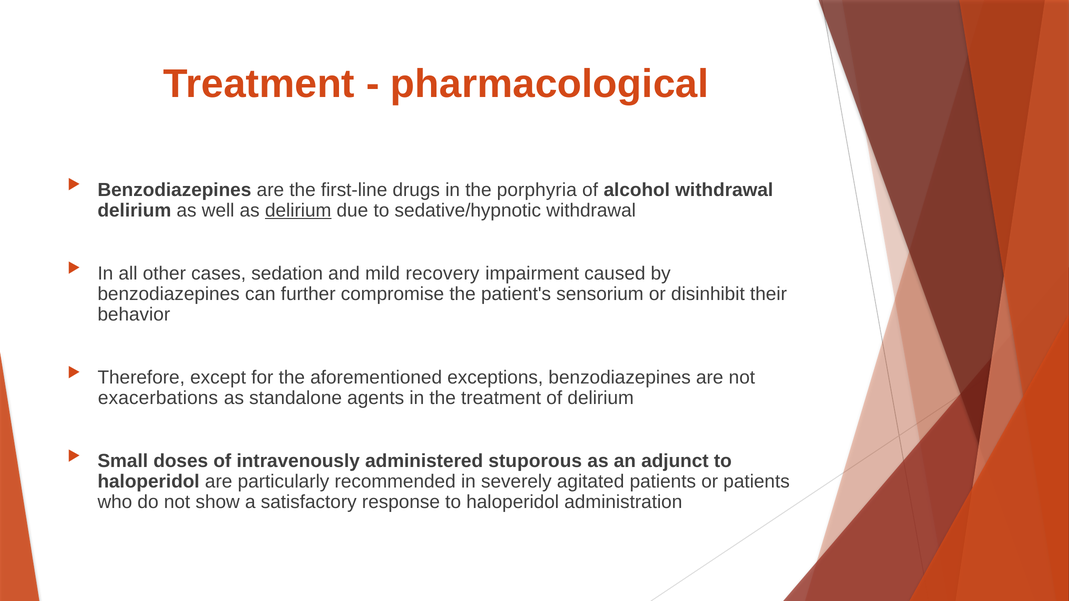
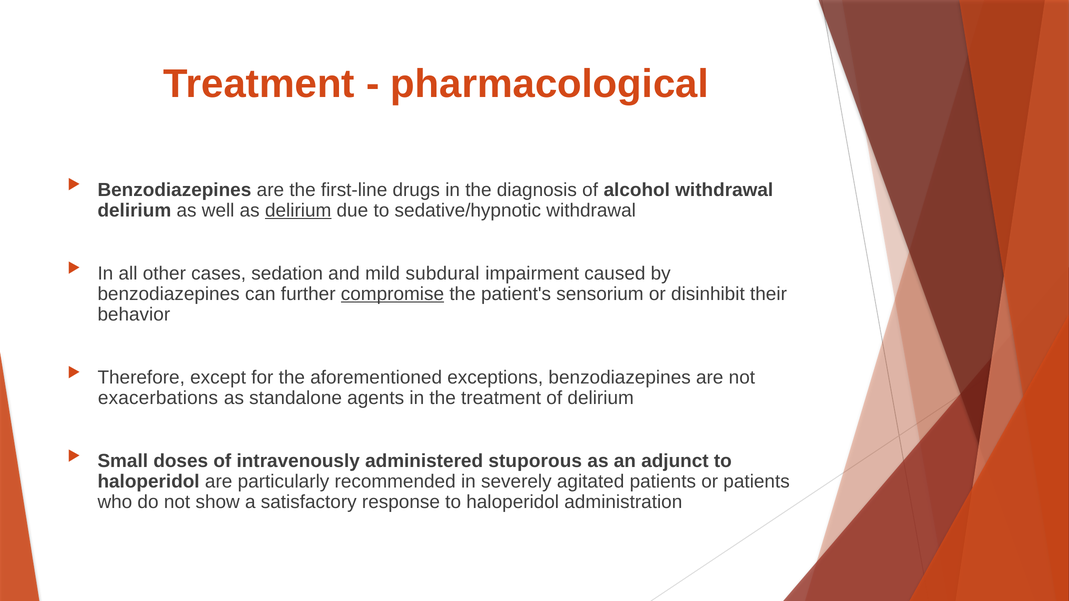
porphyria: porphyria -> diagnosis (537, 190)
recovery: recovery -> subdural (442, 274)
compromise underline: none -> present (392, 294)
